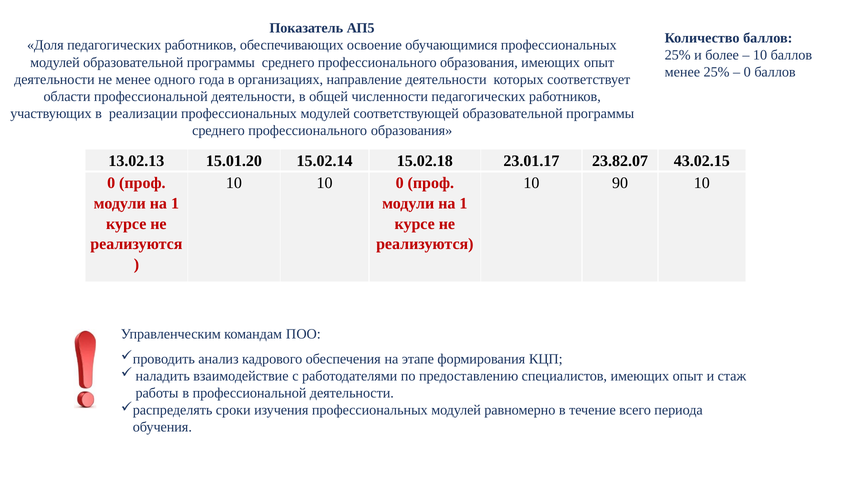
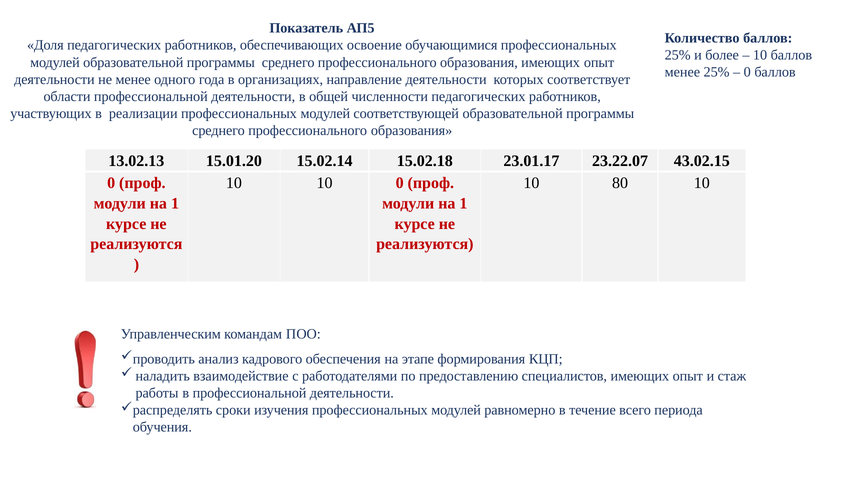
23.82.07: 23.82.07 -> 23.22.07 (620, 161)
90: 90 -> 80 (620, 183)
